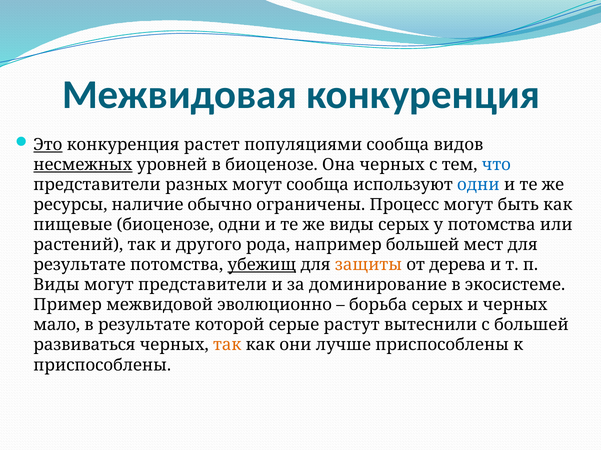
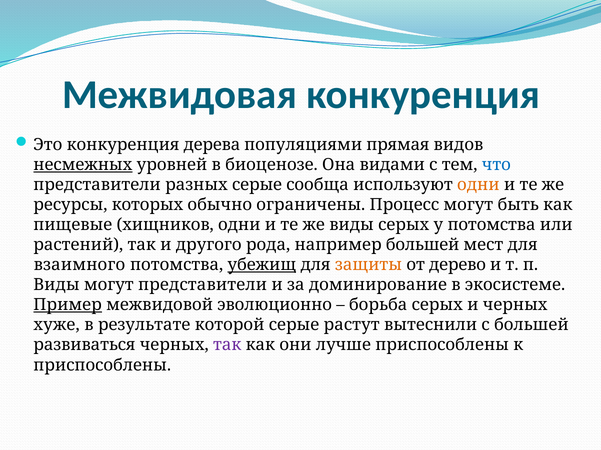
Это underline: present -> none (48, 145)
растет: растет -> дерева (212, 145)
популяциями сообща: сообща -> прямая (398, 145)
Она черных: черных -> видами (392, 165)
разных могут: могут -> серые (257, 185)
одни colour: blue -> orange (478, 185)
наличие: наличие -> которых (147, 205)
пищевые биоценозе: биоценозе -> хищников (165, 225)
результате: результате -> взаимного (79, 265)
дерева: дерева -> дерево (458, 265)
Пример underline: none -> present (68, 305)
мало: мало -> хуже (57, 325)
так colour: orange -> purple (227, 346)
